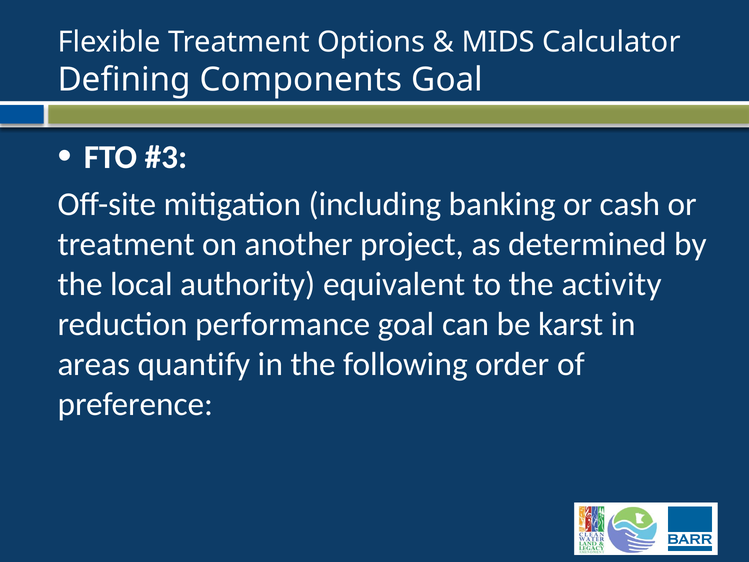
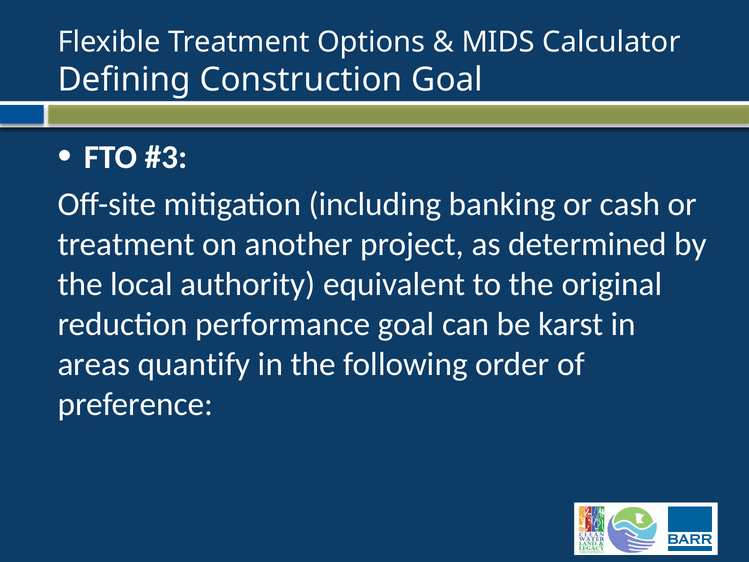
Components: Components -> Construction (301, 80)
activity: activity -> original (612, 284)
